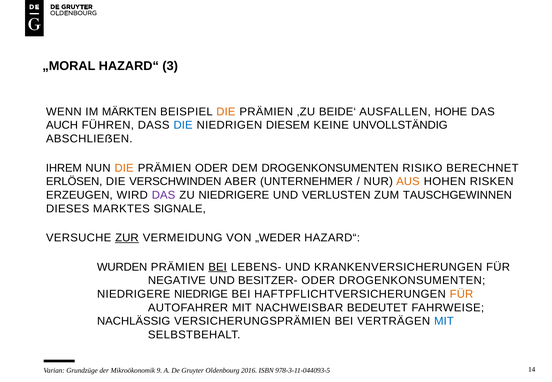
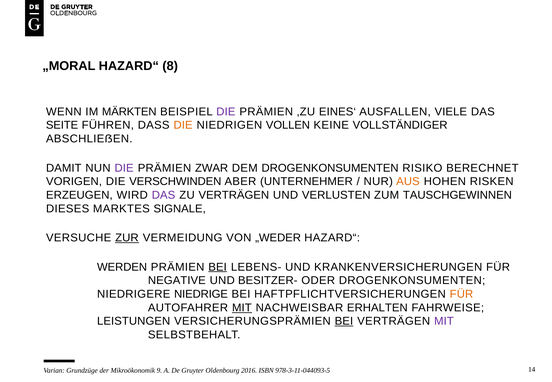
3: 3 -> 8 (170, 66)
DIE colour: orange -> purple (226, 112)
BEIDE‘: BEIDE‘ -> EINES‘ (337, 112)
HOHE: HOHE -> VIELE (451, 112)
AUCH: AUCH -> SEITE (62, 125)
DIE colour: blue -> orange (183, 125)
DIESEM: DIESEM -> VOLLEN (288, 125)
UNVOLLSTÄNDIG: UNVOLLSTÄNDIG -> VOLLSTÄNDIGER (400, 125)
IHREM: IHREM -> DAMIT (64, 168)
DIE colour: orange -> purple (124, 168)
PRÄMIEN ODER: ODER -> ZWAR (212, 168)
ERLÖSEN: ERLÖSEN -> VORIGEN (74, 182)
ZU NIEDRIGERE: NIEDRIGERE -> VERTRÄGEN (234, 195)
WURDEN: WURDEN -> WERDEN (122, 267)
MIT underline: none -> present (242, 308)
BEDEUTET: BEDEUTET -> ERHALTEN (377, 308)
NACHLÄSSIG: NACHLÄSSIG -> LEISTUNGEN (134, 321)
BEI underline: none -> present (344, 321)
MIT colour: blue -> purple (444, 321)
